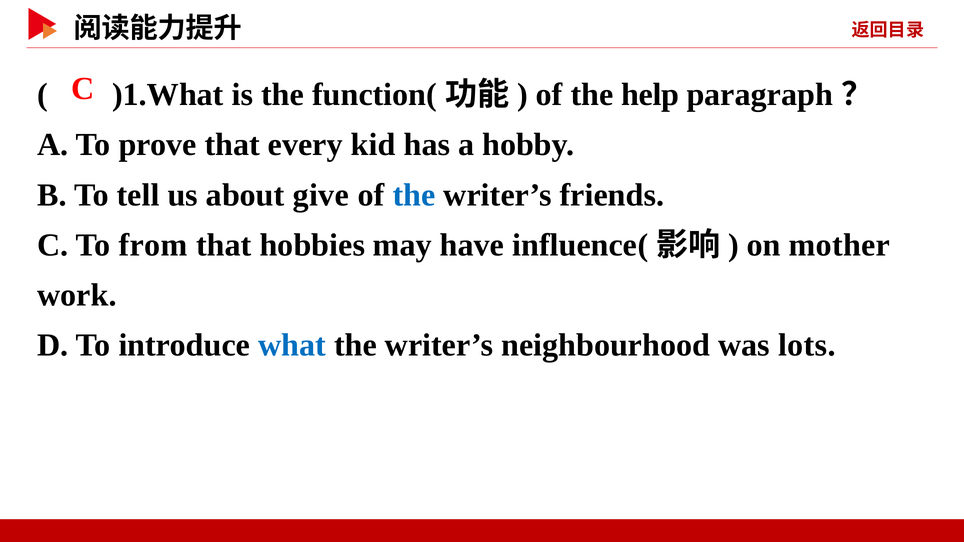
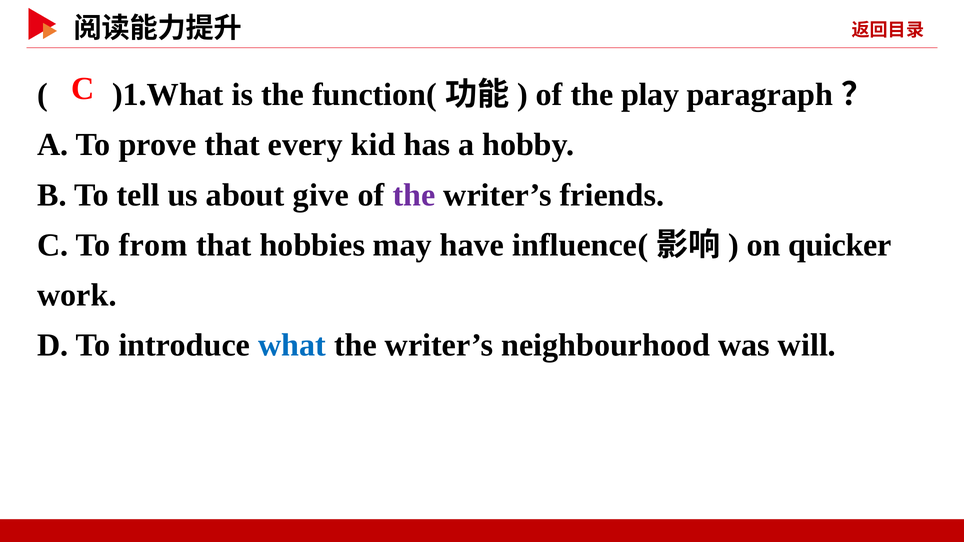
help: help -> play (650, 95)
the colour: blue -> purple (414, 195)
mother: mother -> quicker (840, 245)
lots: lots -> will (807, 345)
